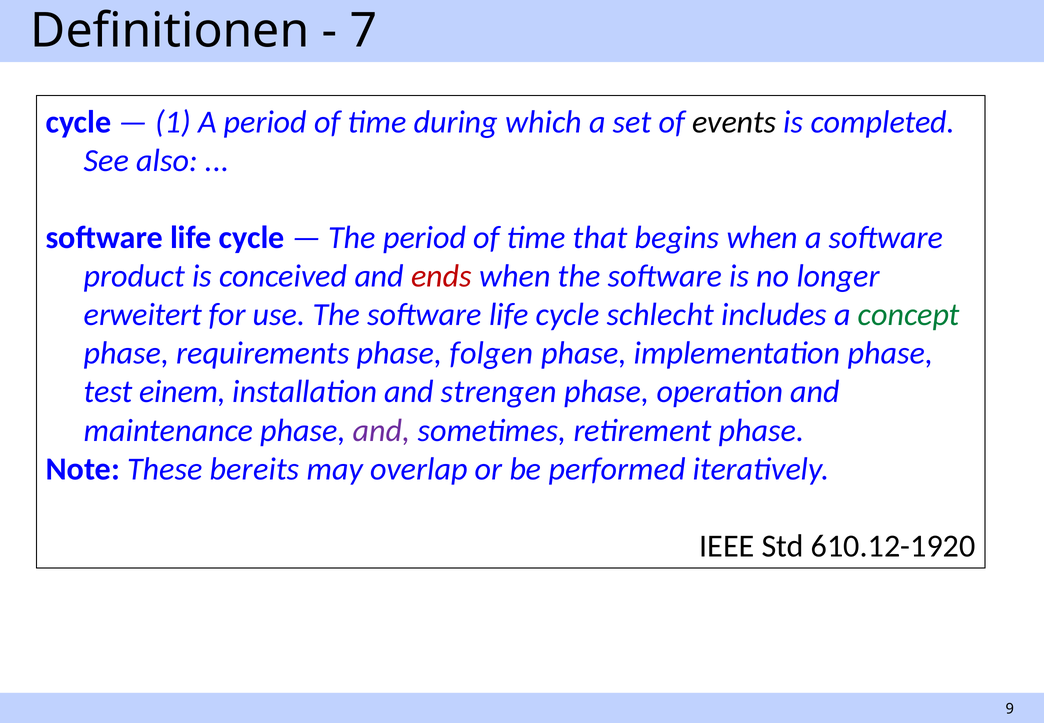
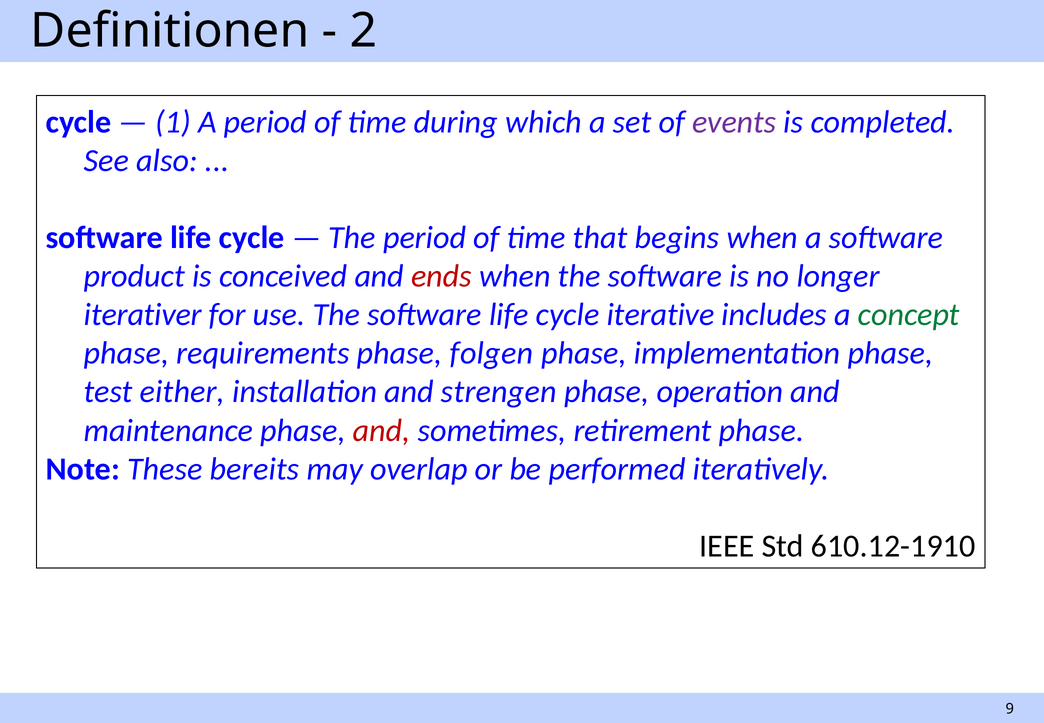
7: 7 -> 2 (364, 31)
events colour: black -> purple (734, 122)
erweitert: erweitert -> iterativer (143, 315)
schlecht: schlecht -> iterative (661, 315)
einem: einem -> either (182, 392)
and colour: purple -> red (382, 430)
610.12-1920: 610.12-1920 -> 610.12-1910 (893, 546)
